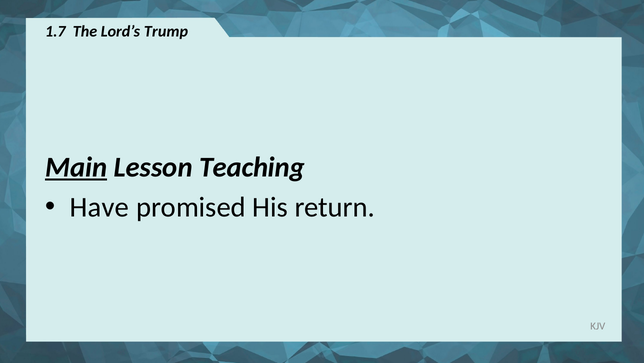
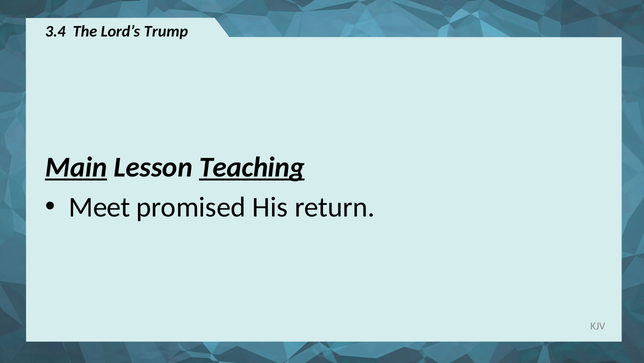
1.7: 1.7 -> 3.4 (55, 31)
Teaching underline: none -> present (252, 167)
Have: Have -> Meet (100, 207)
